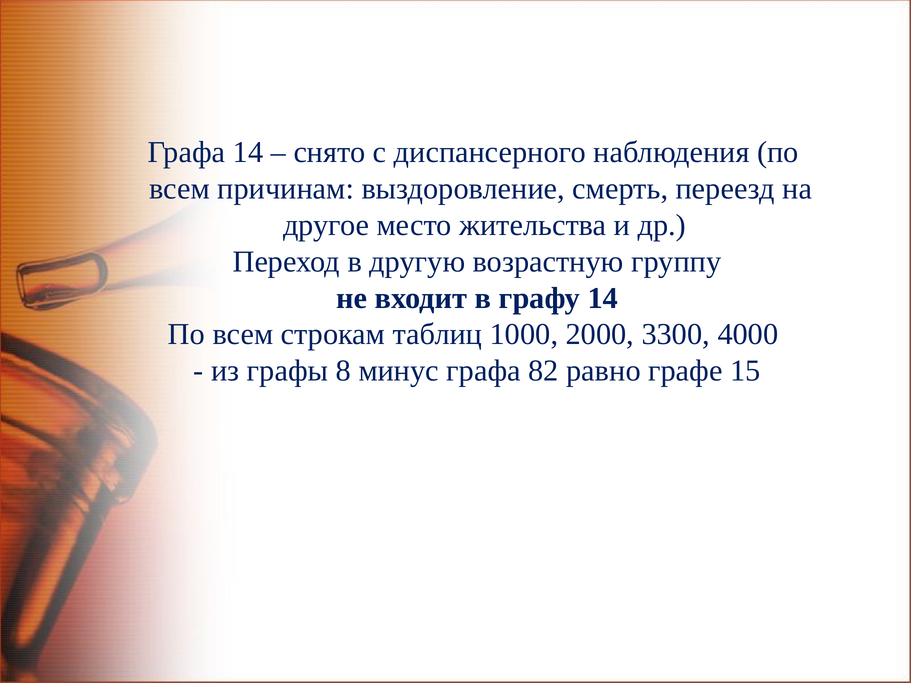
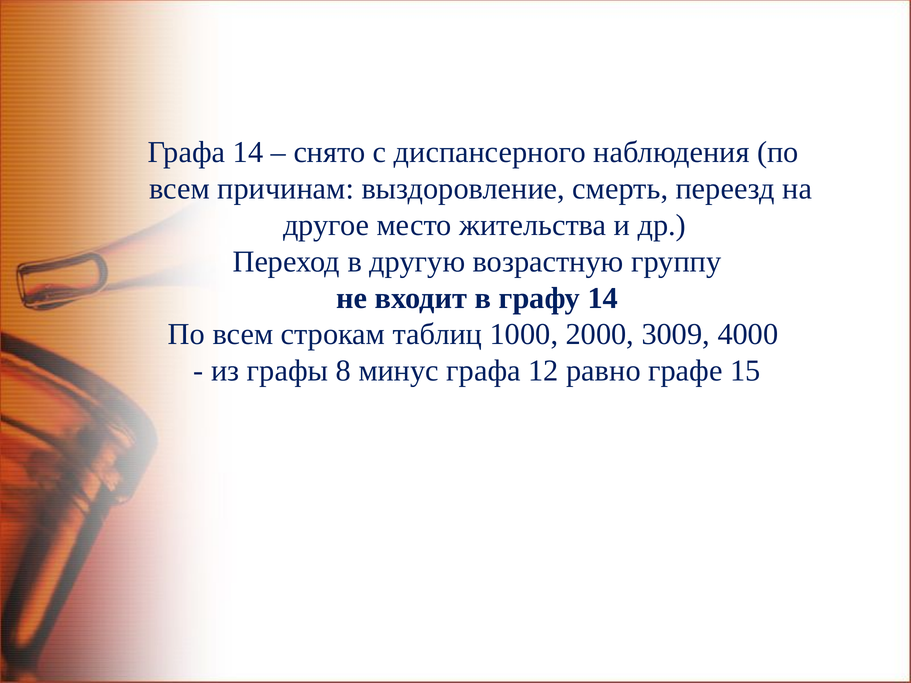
3300: 3300 -> 3009 (676, 335)
82: 82 -> 12 (543, 371)
